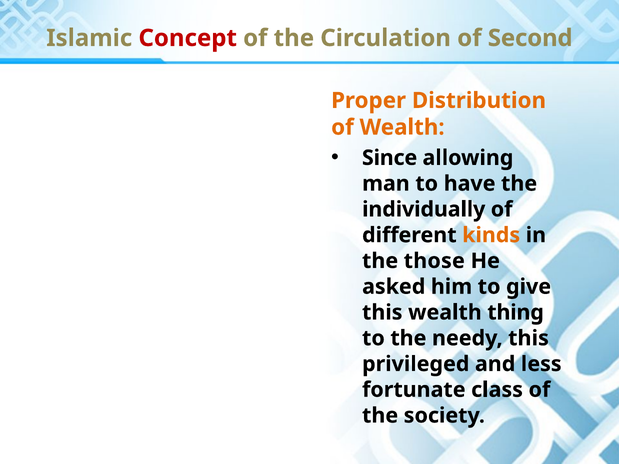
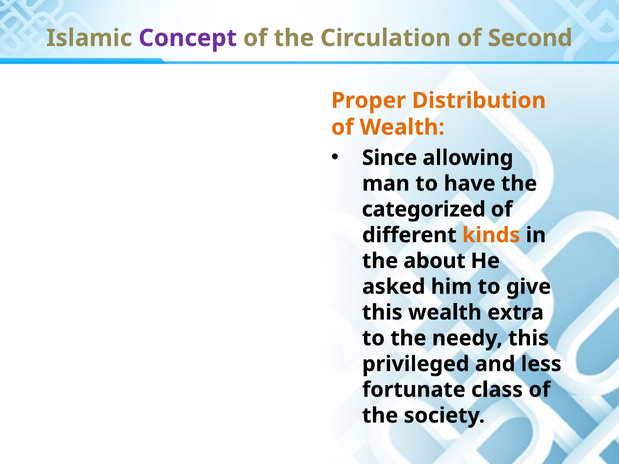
Concept colour: red -> purple (188, 38)
individually: individually -> categorized (424, 209)
those: those -> about (434, 261)
thing: thing -> extra (516, 313)
